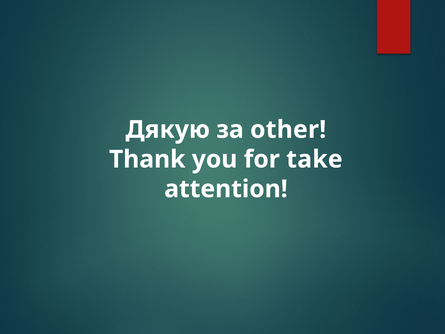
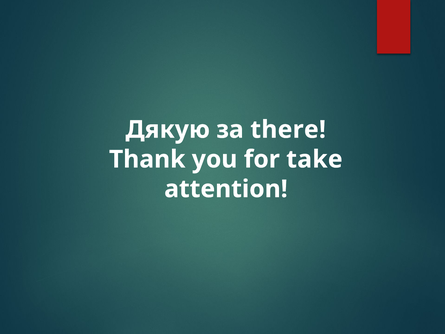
other: other -> there (288, 130)
